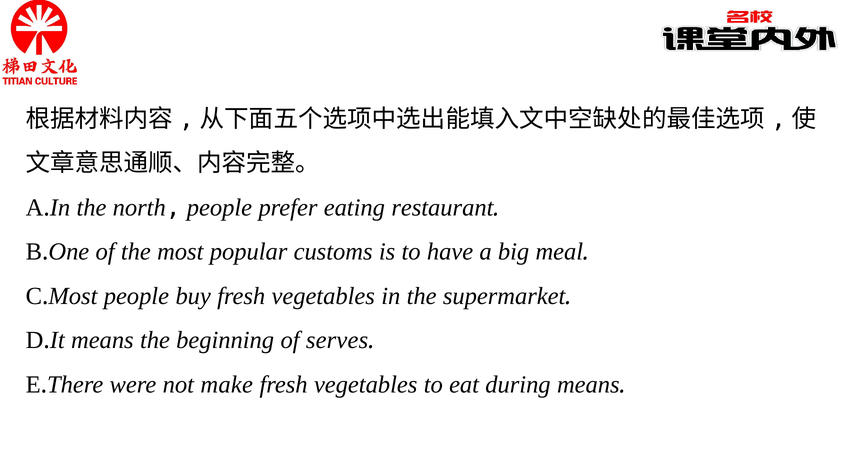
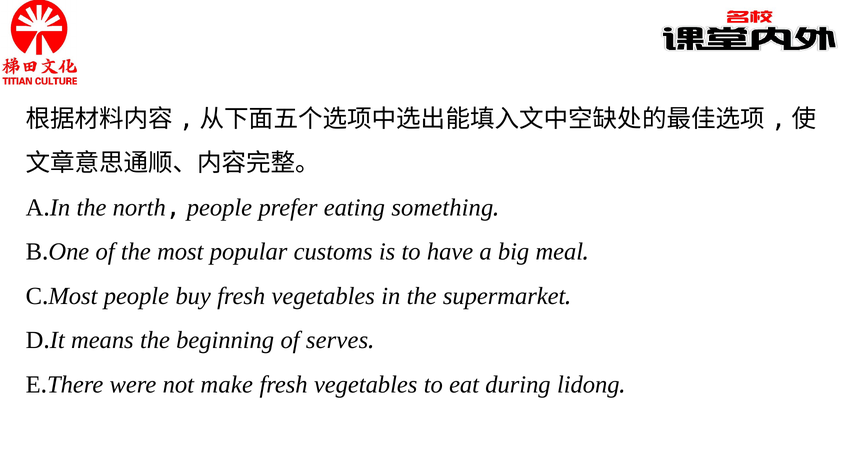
restaurant: restaurant -> something (442, 207)
during means: means -> lidong (588, 384)
